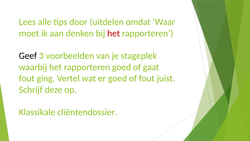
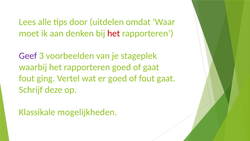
Geef colour: black -> purple (28, 56)
fout juist: juist -> gaat (166, 78)
cliëntendossier: cliëntendossier -> mogelijkheden (87, 112)
